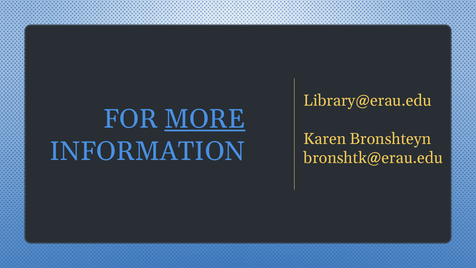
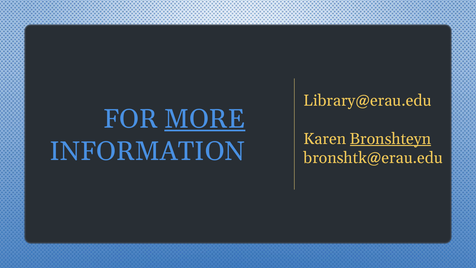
Bronshteyn underline: none -> present (391, 139)
